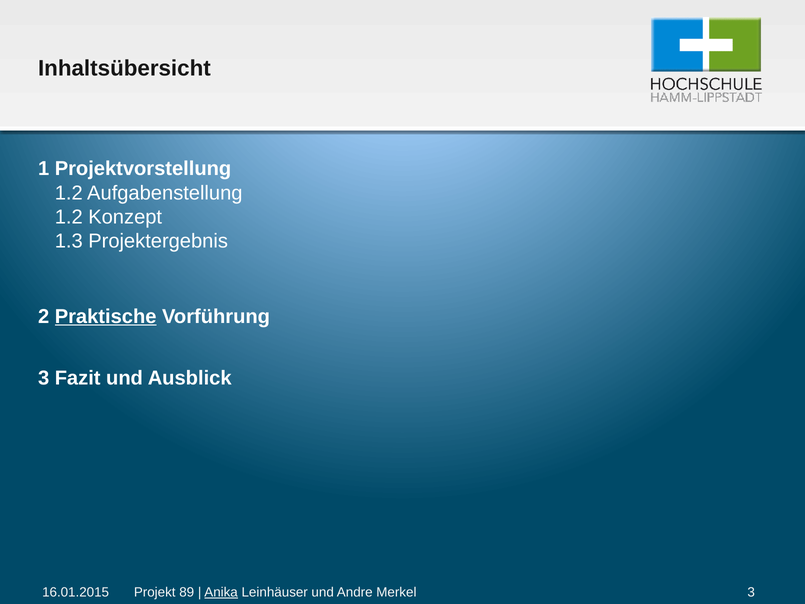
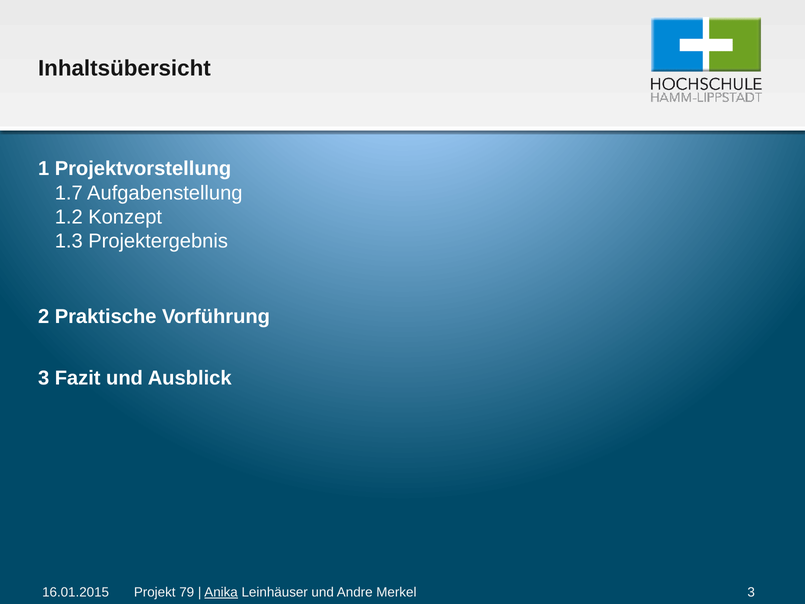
1.2: 1.2 -> 1.7 (69, 193)
Praktische underline: present -> none (106, 316)
89: 89 -> 79 (187, 592)
